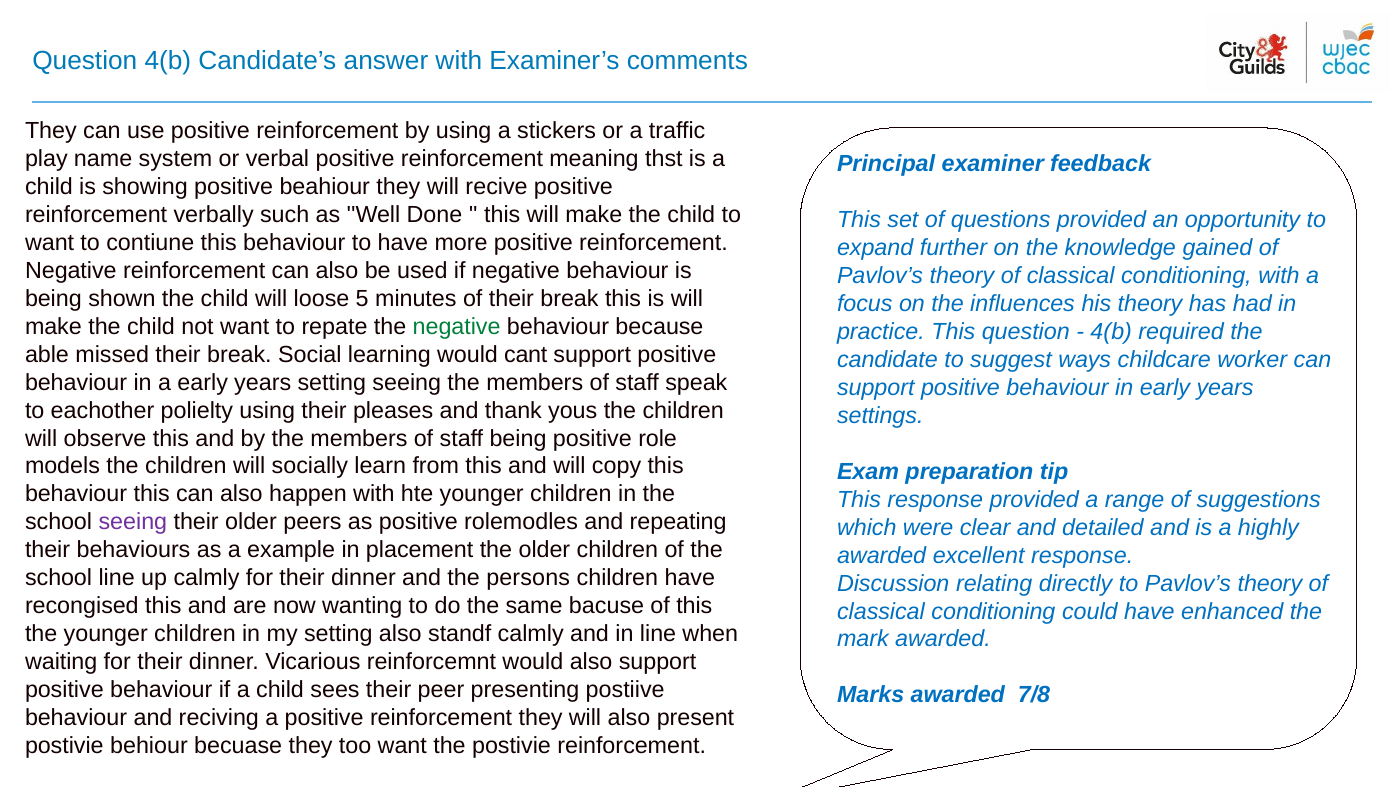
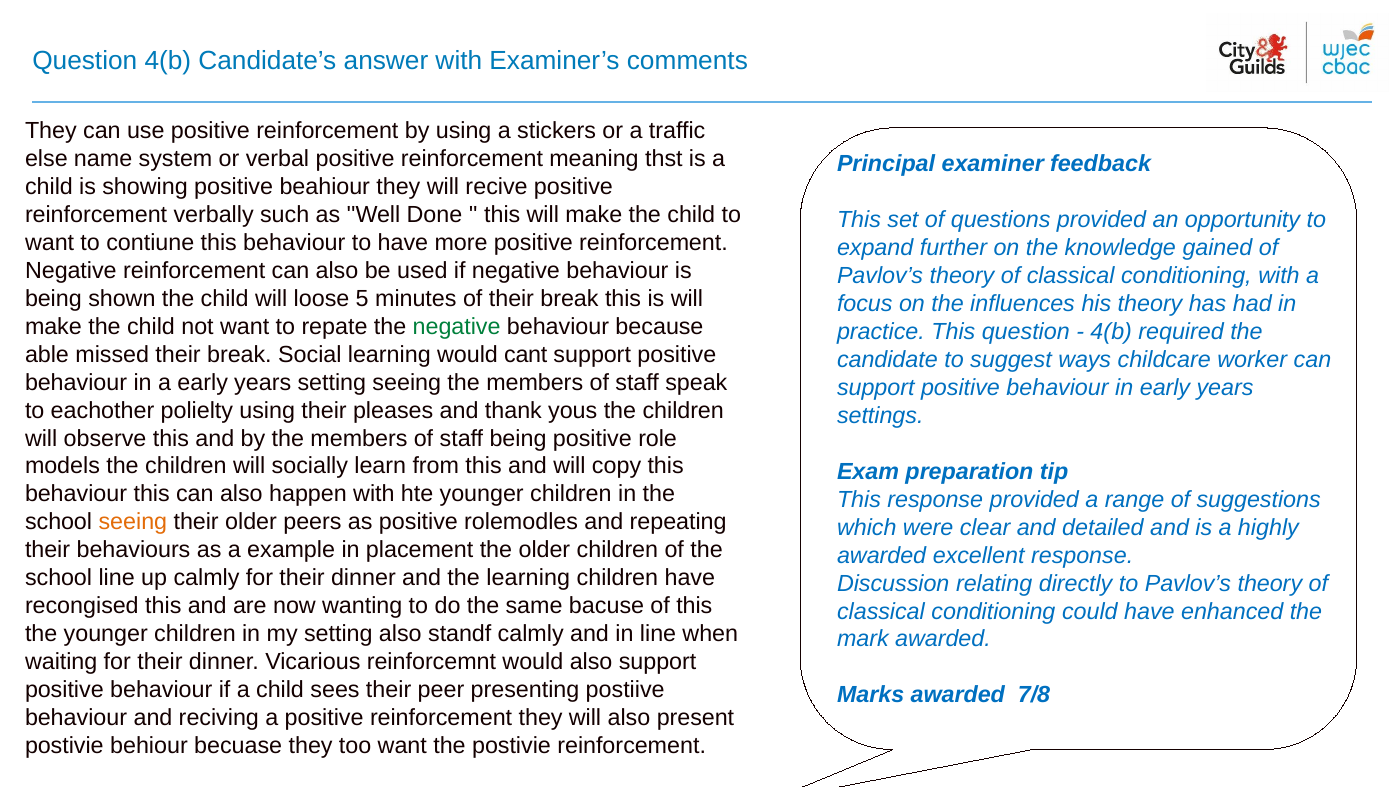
play: play -> else (46, 159)
seeing colour: purple -> orange (133, 523)
the persons: persons -> learning (528, 579)
